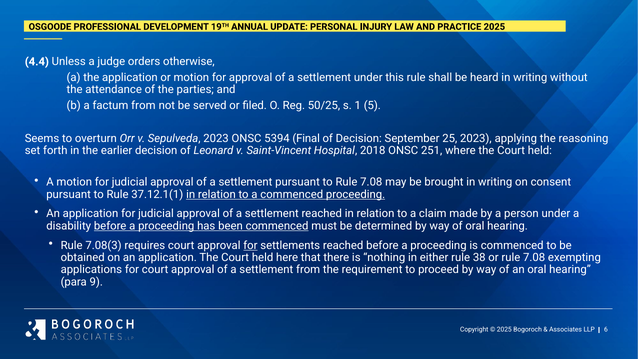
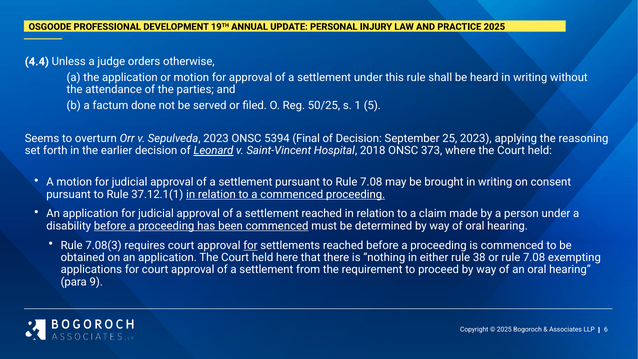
factum from: from -> done (144, 105)
Leonard underline: none -> present (213, 151)
251: 251 -> 373 (432, 151)
